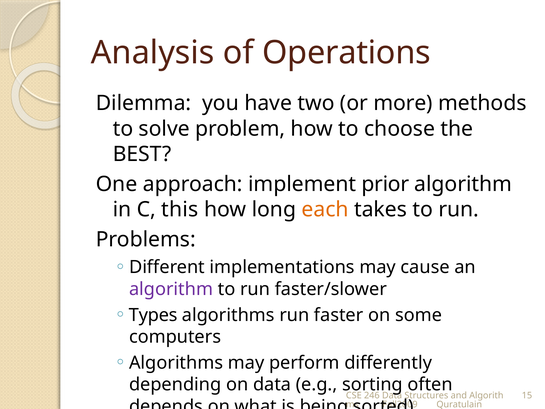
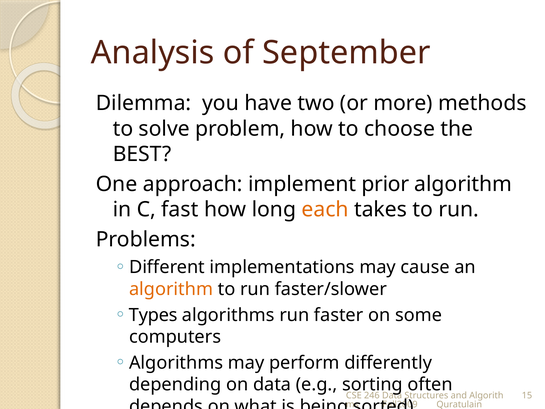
Operations: Operations -> September (346, 53)
this: this -> fast (180, 210)
algorithm colour: purple -> orange (171, 289)
